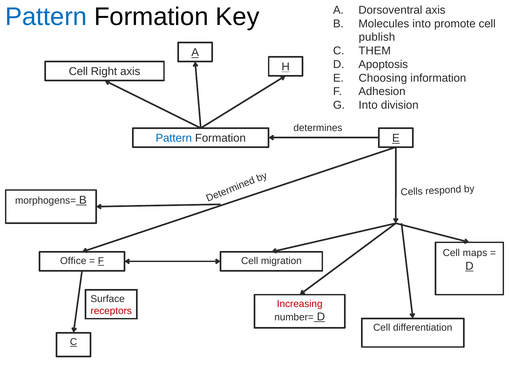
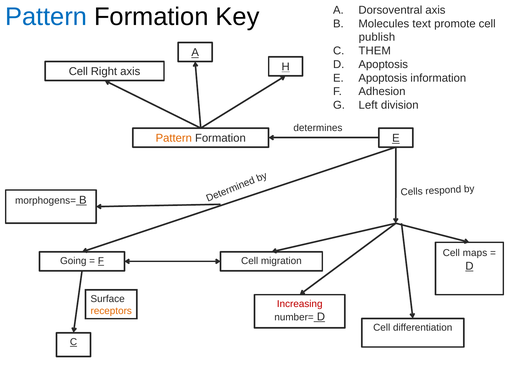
Molecules into: into -> text (422, 24)
E Choosing: Choosing -> Apoptosis (383, 78)
Into: Into -> Left (368, 105)
Pattern colour: blue -> orange (174, 138)
Office: Office -> Going (73, 261)
receptors colour: red -> orange (111, 311)
